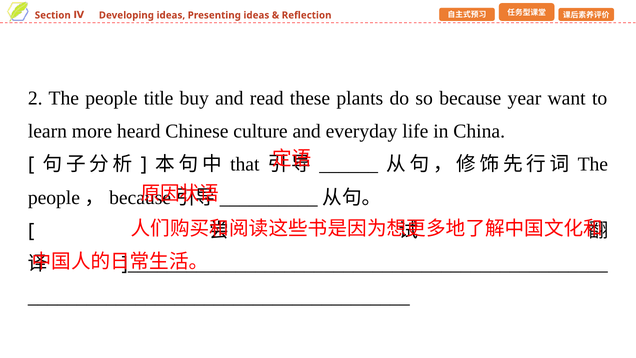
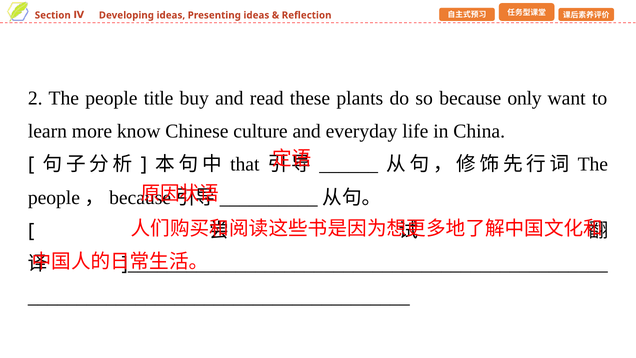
year: year -> only (525, 98)
heard: heard -> know (139, 131)
